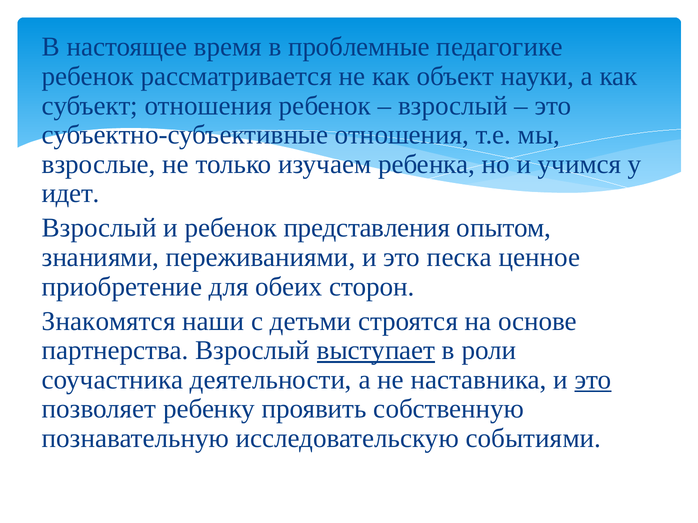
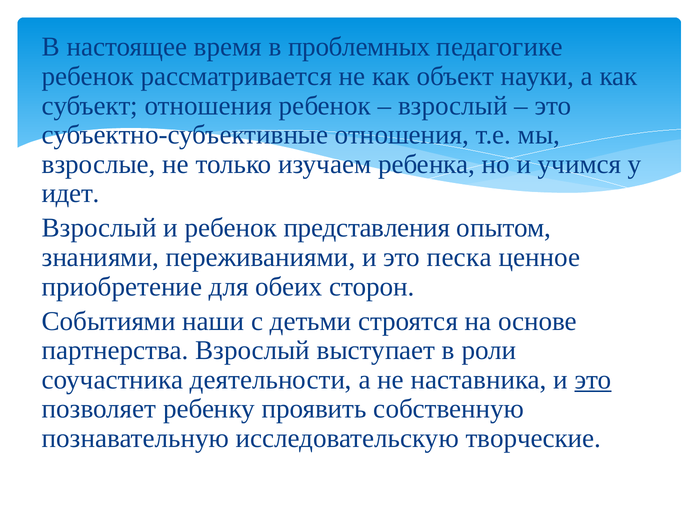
проблемные: проблемные -> проблемных (359, 47)
Знакомятся: Знакомятся -> Событиями (109, 321)
выступает underline: present -> none (376, 351)
событиями: событиями -> творческие (533, 439)
